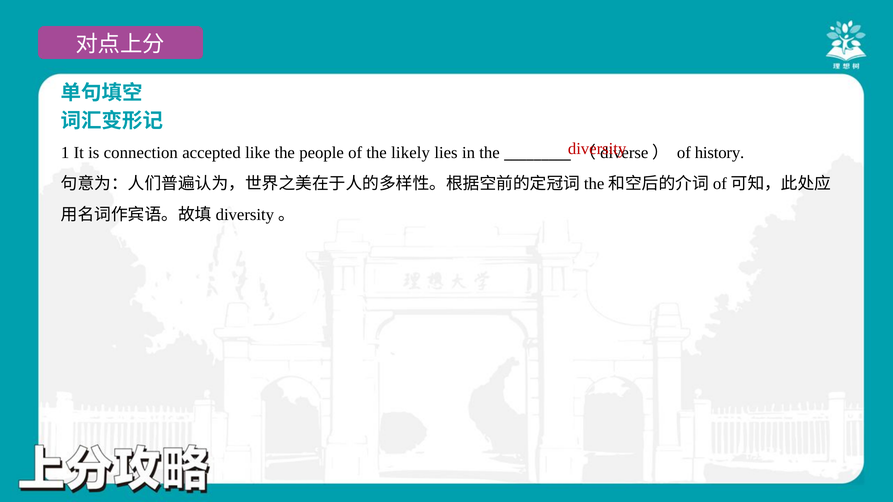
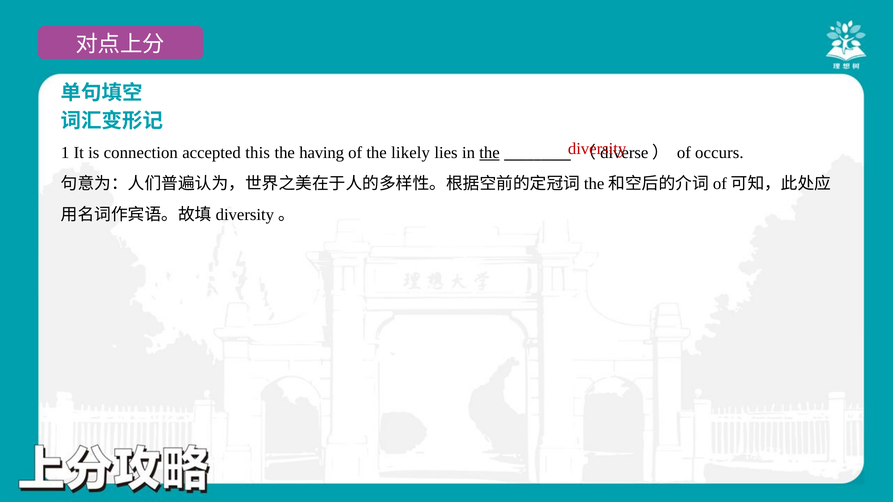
like: like -> this (258, 153)
people: people -> having (322, 153)
the underline: none -> present (490, 153)
history: history -> occurs (719, 153)
